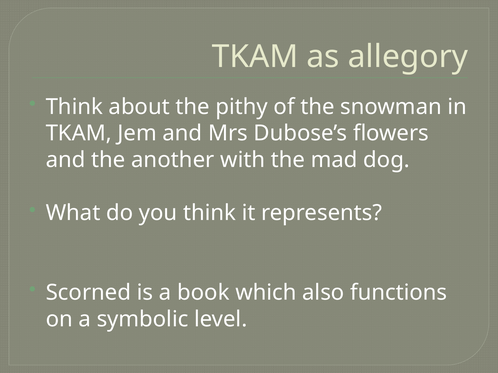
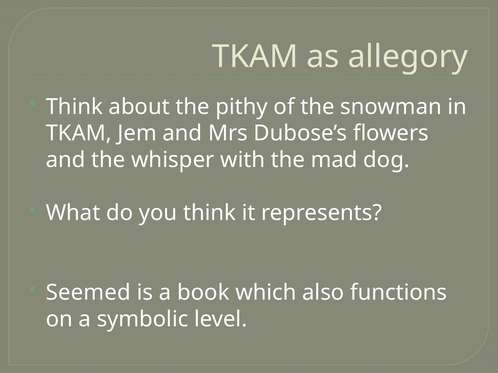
another: another -> whisper (173, 160)
Scorned: Scorned -> Seemed (88, 293)
